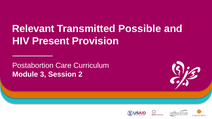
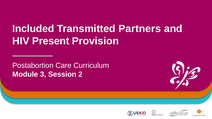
Relevant: Relevant -> Included (33, 29)
Possible: Possible -> Partners (140, 29)
